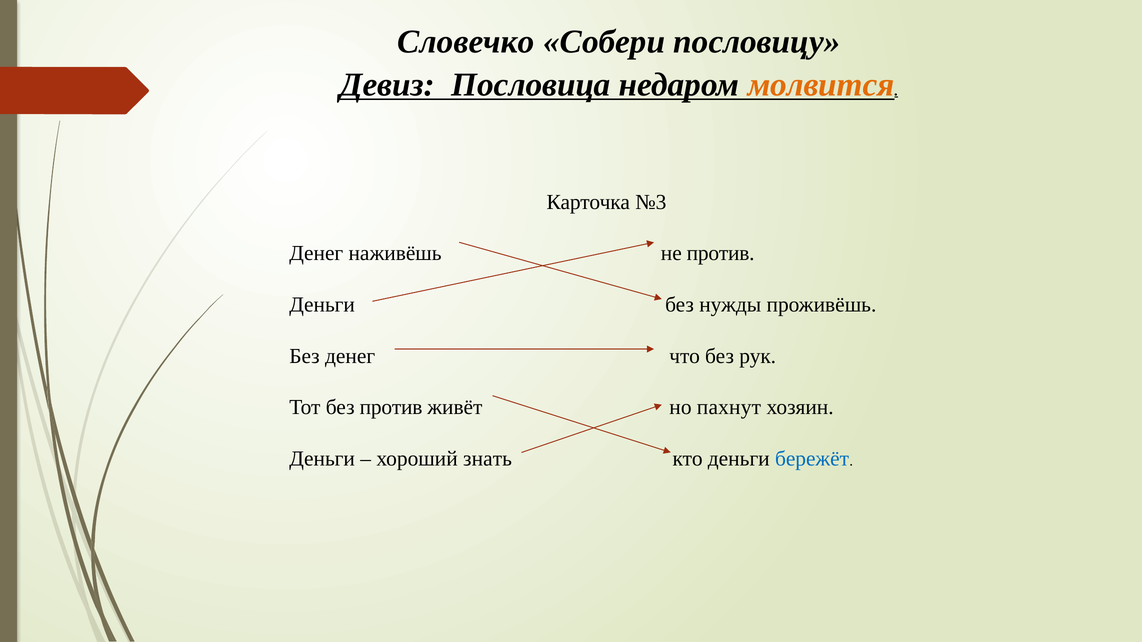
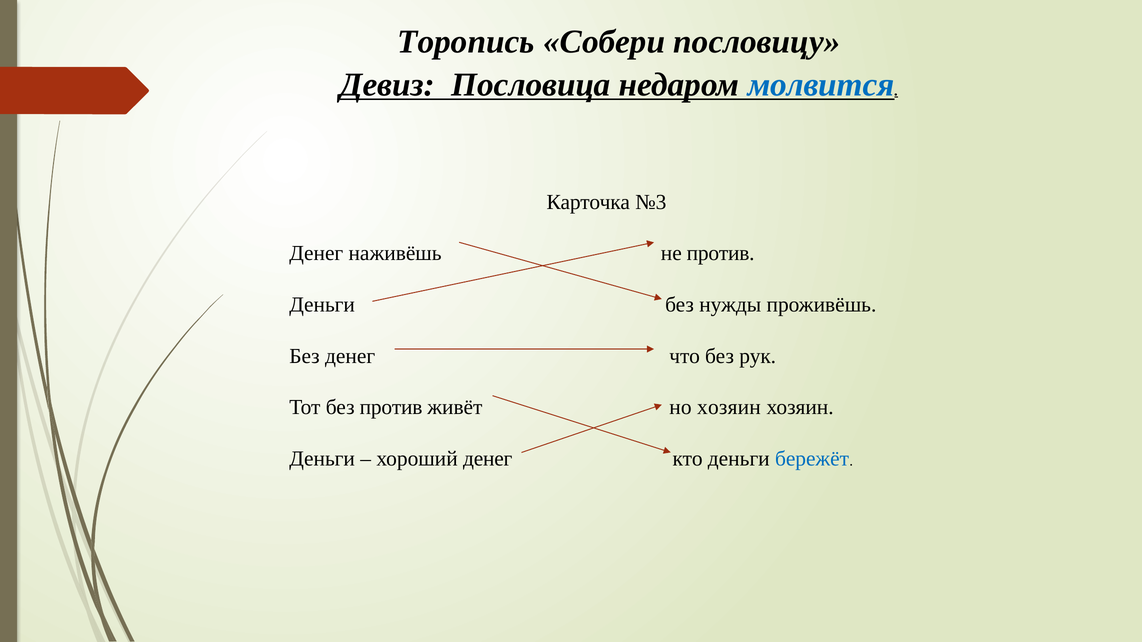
Словечко: Словечко -> Торопись (466, 42)
молвится colour: orange -> blue (821, 85)
но пахнут: пахнут -> хозяин (729, 408)
хороший знать: знать -> денег (488, 459)
